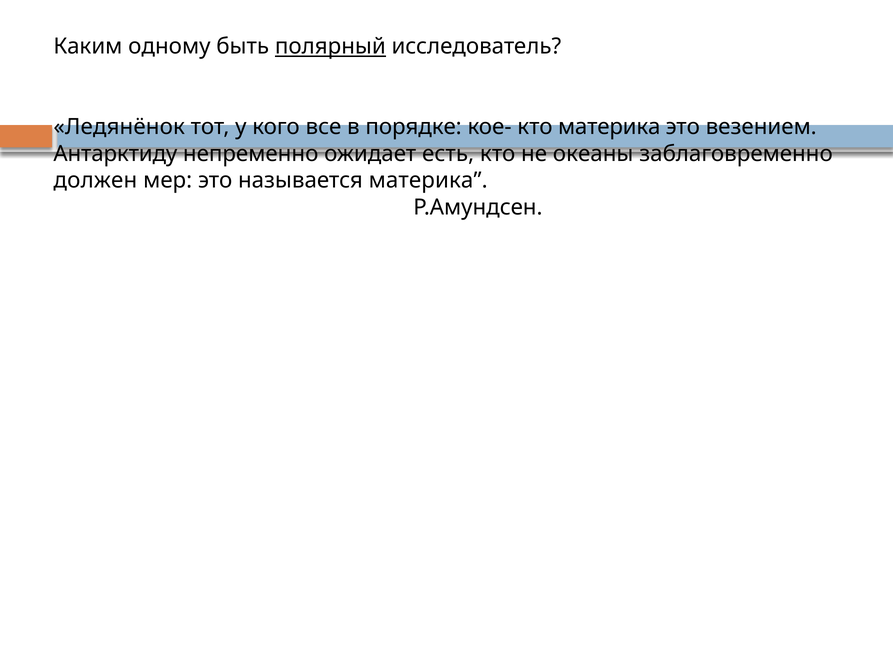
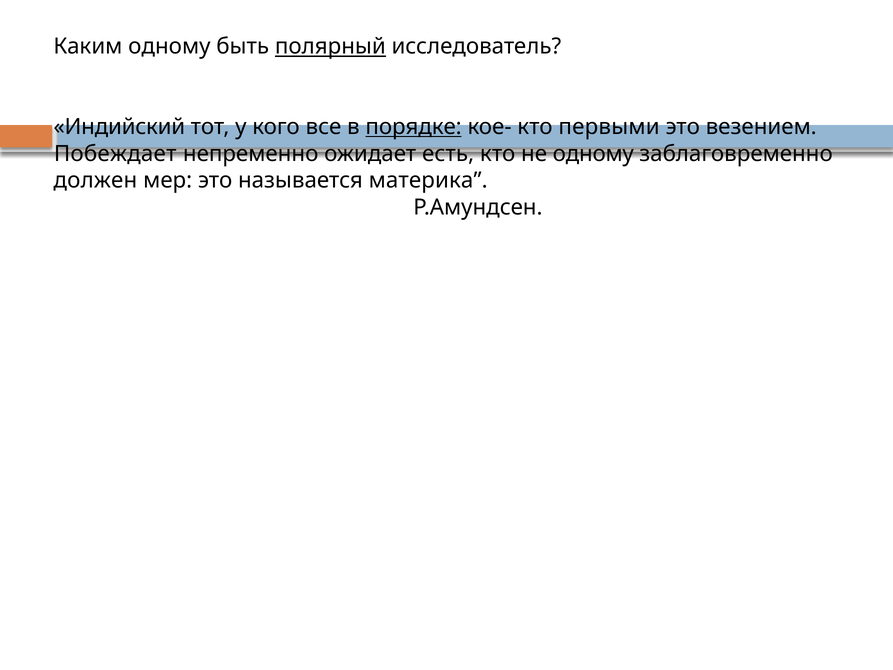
Ледянёнок: Ледянёнок -> Индийский (119, 127)
порядке underline: none -> present (414, 127)
кто материка: материка -> первыми (609, 127)
Антарктиду: Антарктиду -> Побеждает (115, 154)
не океаны: океаны -> одному (593, 154)
